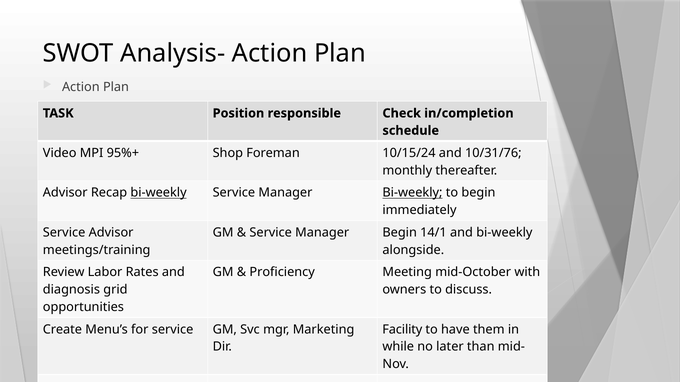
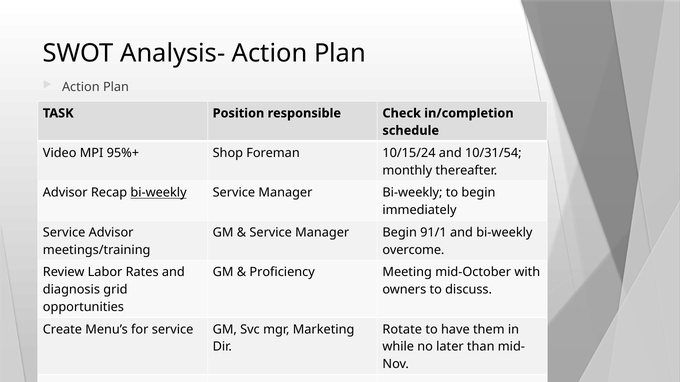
10/31/76: 10/31/76 -> 10/31/54 (493, 153)
Bi-weekly underline: present -> none (412, 193)
14/1: 14/1 -> 91/1 (433, 233)
alongside: alongside -> overcome (413, 250)
Facility: Facility -> Rotate (402, 330)
